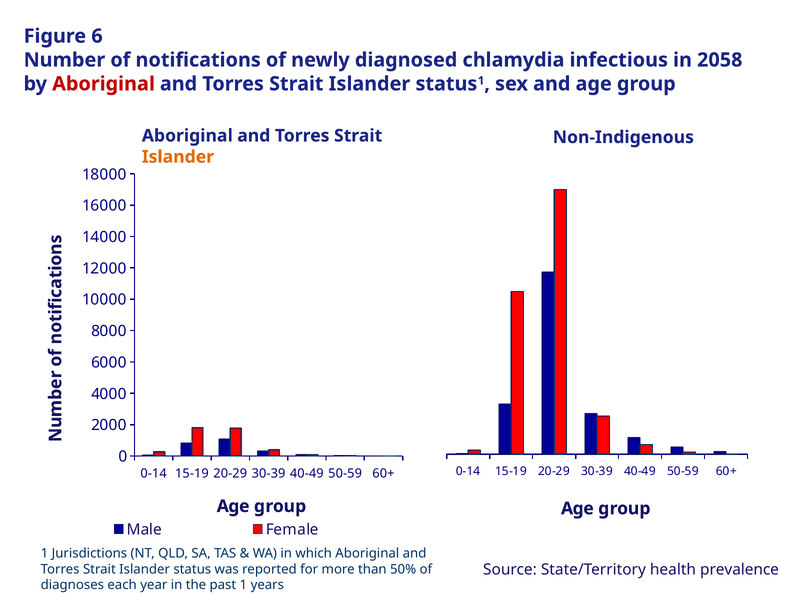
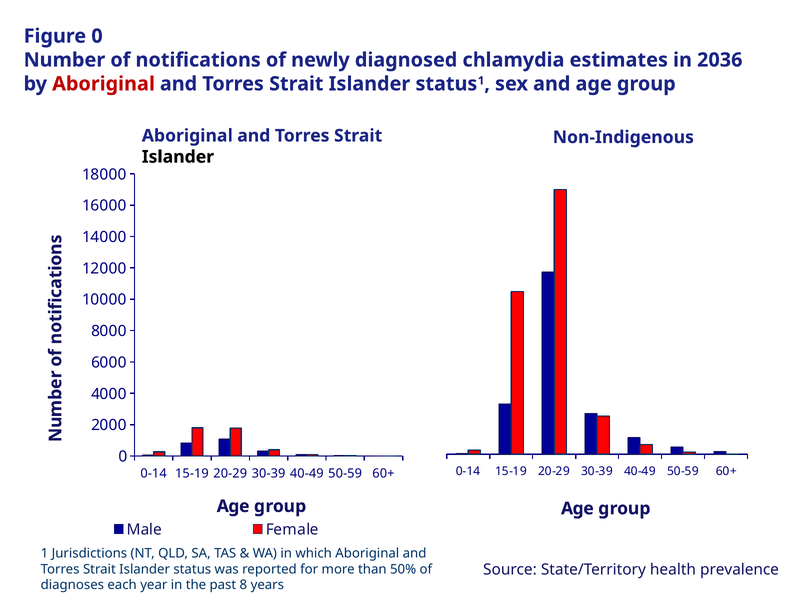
Figure 6: 6 -> 0 (97, 36)
infectious: infectious -> estimates (619, 60)
2058: 2058 -> 2036 (720, 60)
Islander colour: orange -> black (178, 157)
past 1: 1 -> 8 (243, 585)
